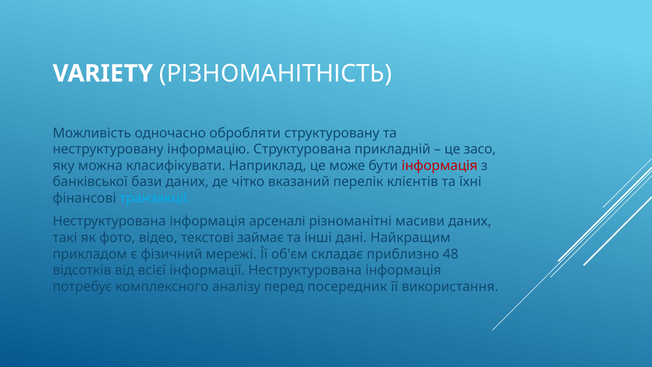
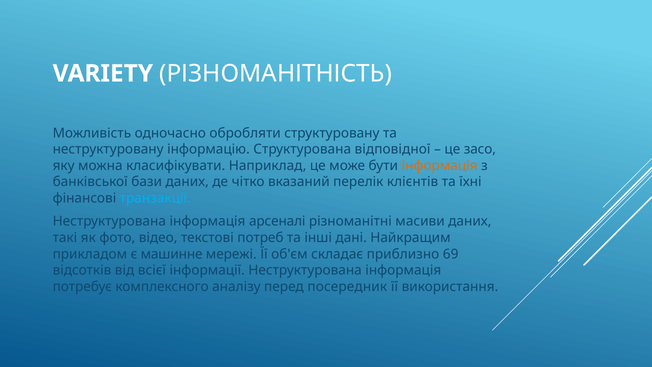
прикладній: прикладній -> відповідної (393, 149)
інформація colour: red -> orange (440, 166)
займає: займає -> потреб (260, 238)
фізичний: фізичний -> машинне (172, 254)
48: 48 -> 69 (451, 254)
